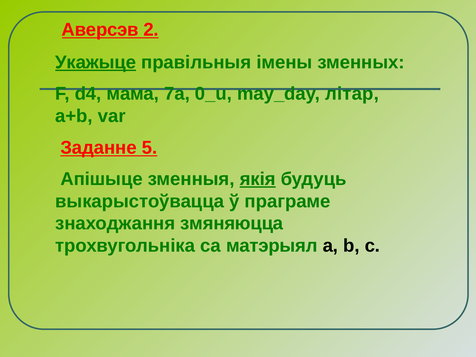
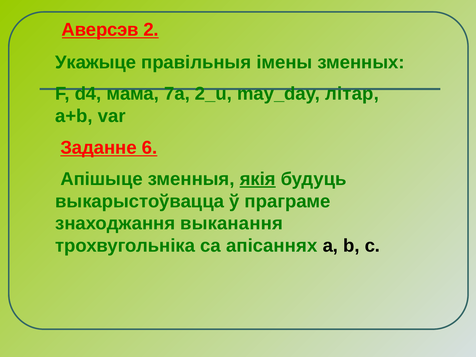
Укажыце underline: present -> none (96, 62)
0_u: 0_u -> 2_u (213, 94)
5: 5 -> 6 (150, 148)
змяняюцца: змяняюцца -> выканання (232, 224)
матэрыял: матэрыял -> апісаннях (272, 246)
